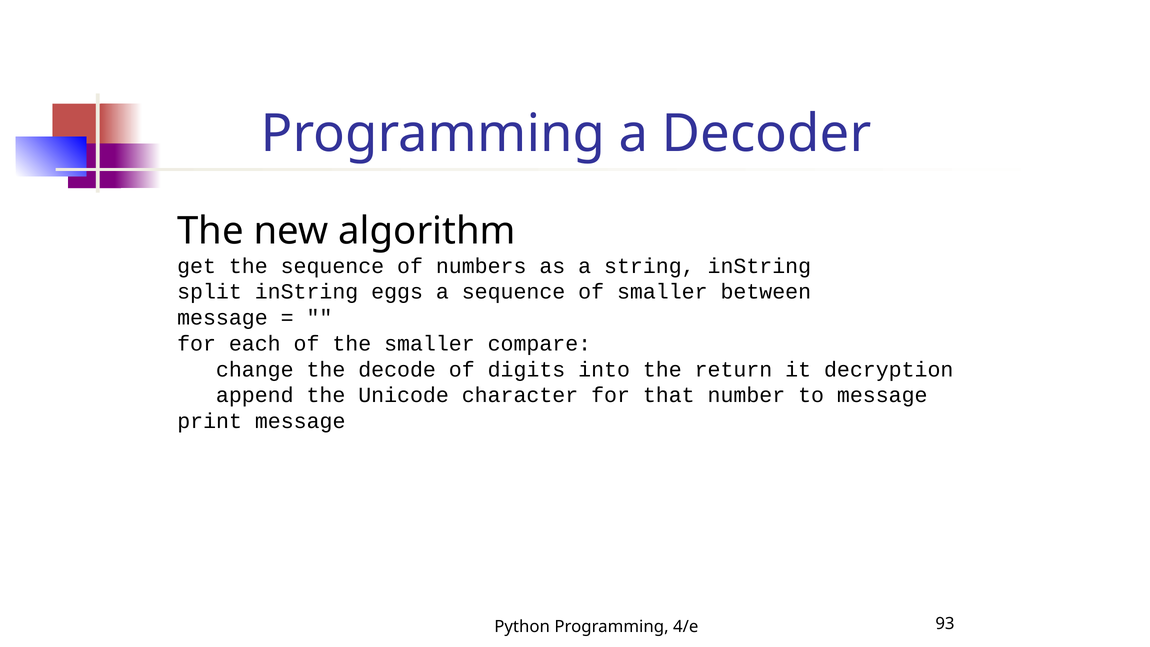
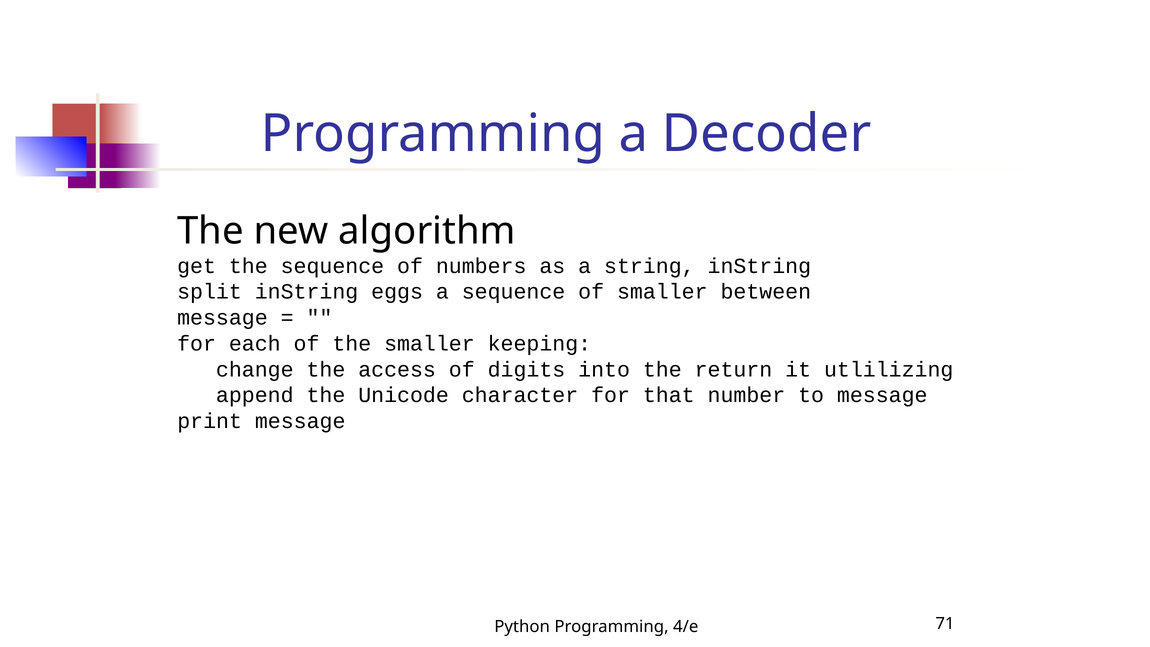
compare: compare -> keeping (539, 344)
decode: decode -> access (397, 369)
decryption: decryption -> utlilizing (889, 369)
93: 93 -> 71 (945, 624)
